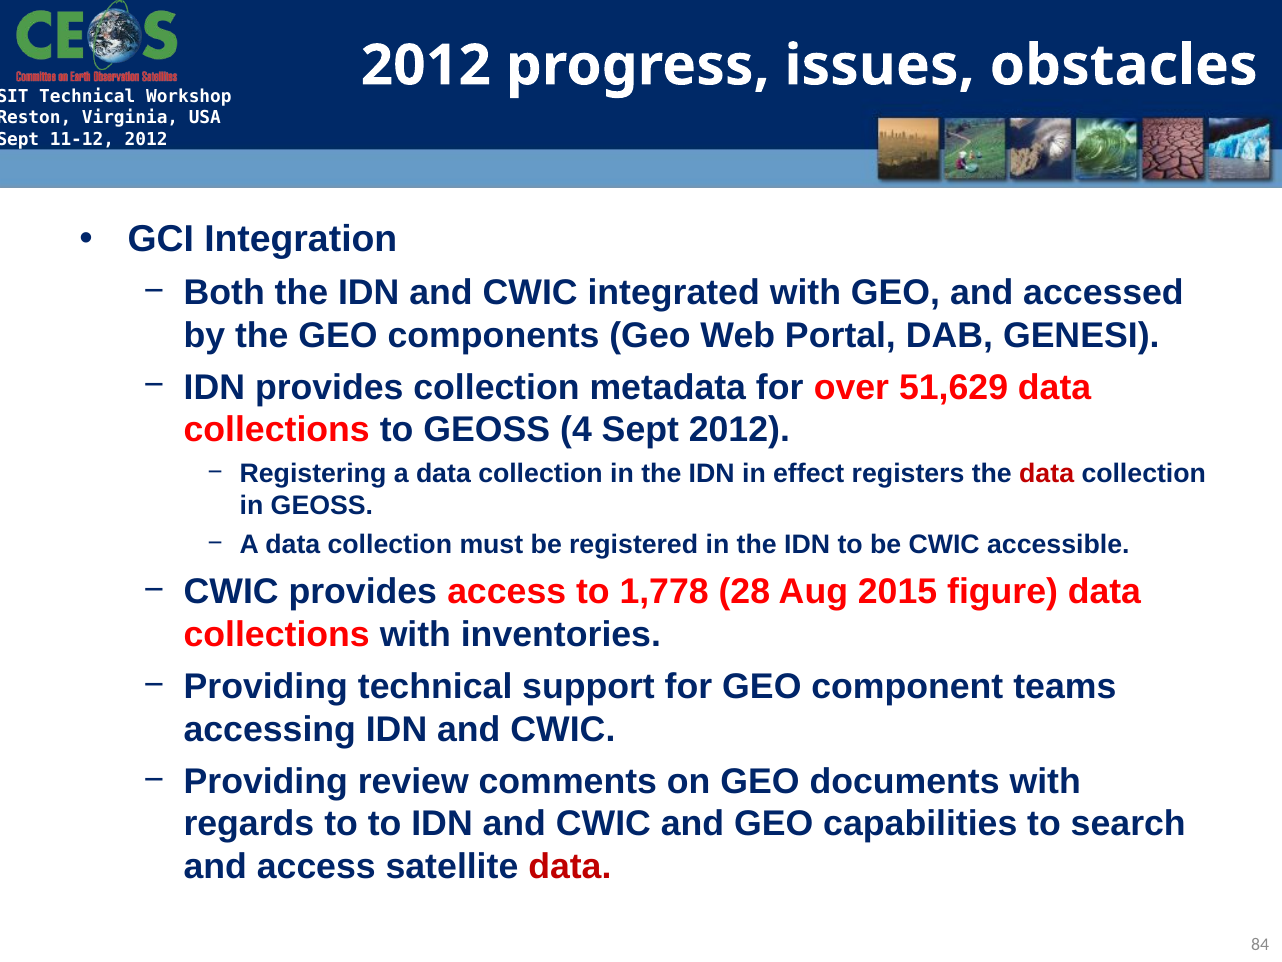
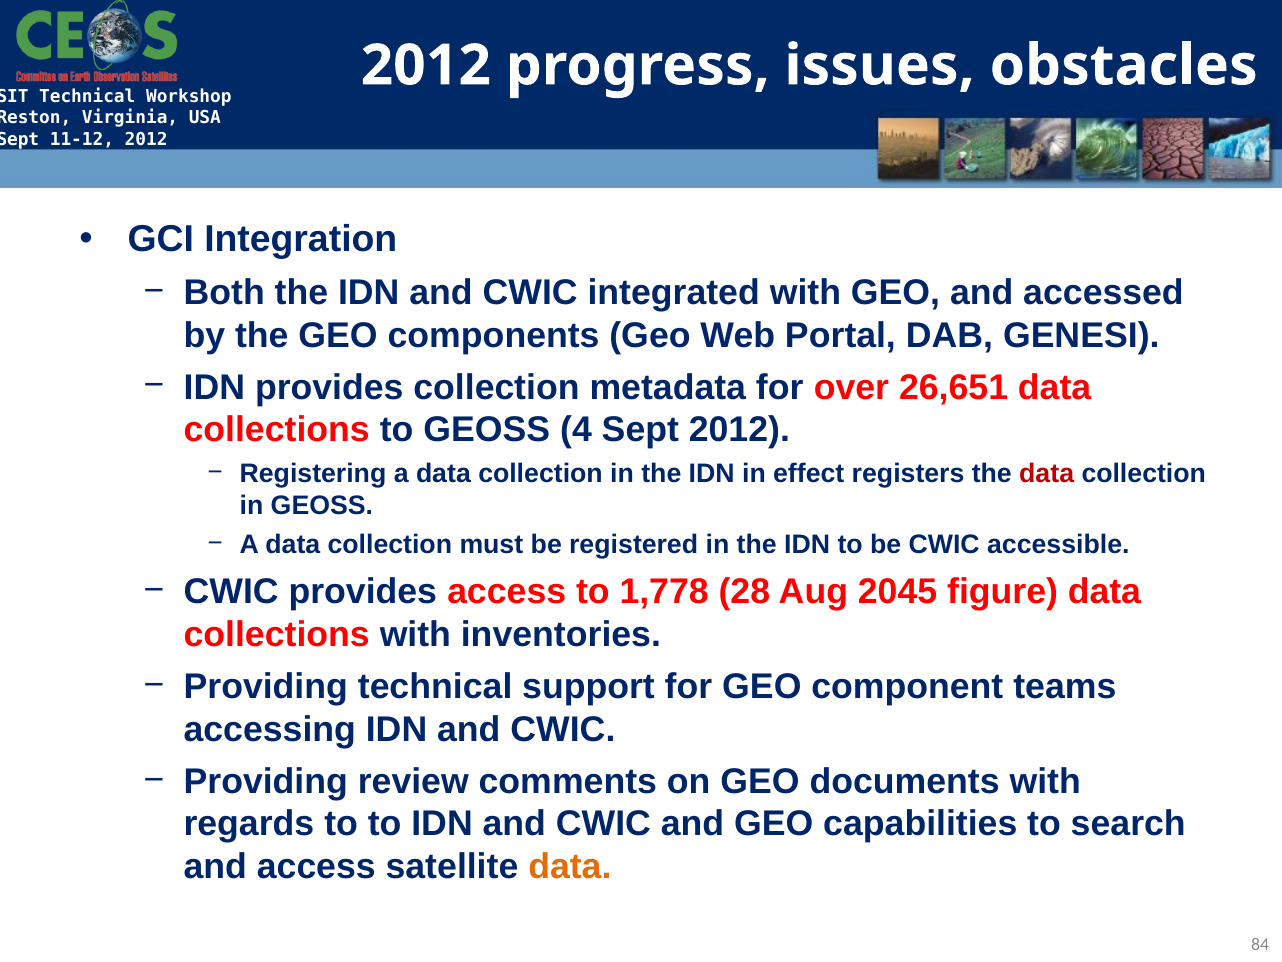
51,629: 51,629 -> 26,651 (954, 387)
2015: 2015 -> 2045 (898, 591)
data colour: red -> orange (570, 866)
